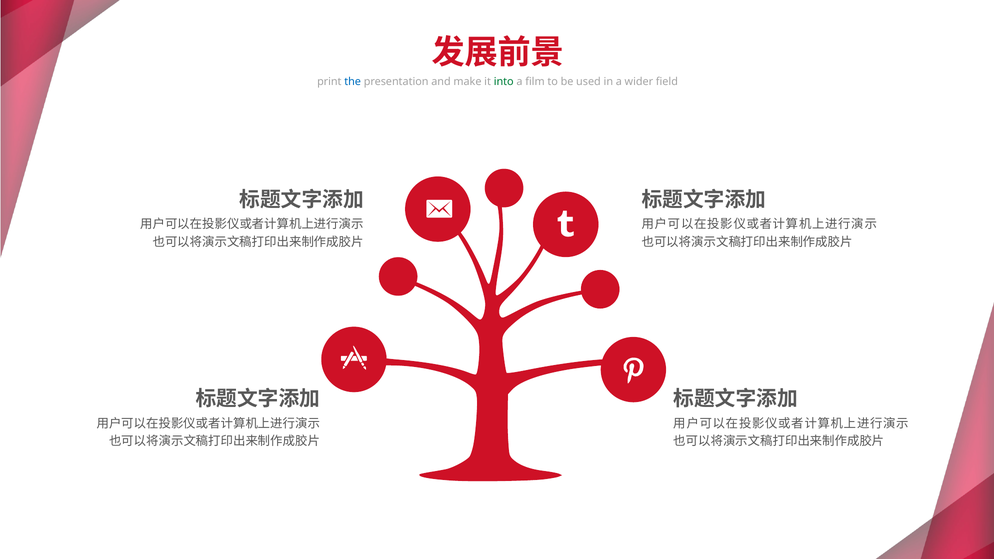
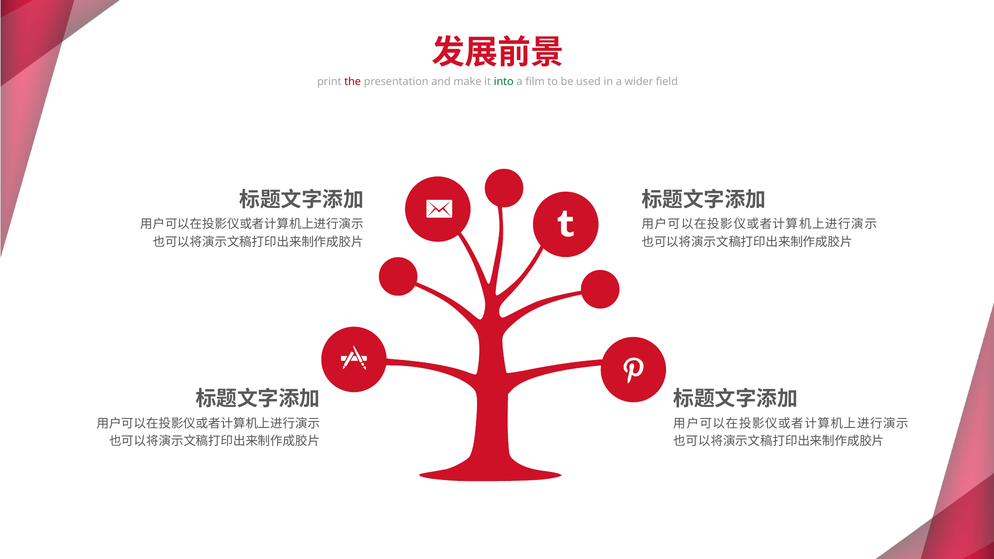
the colour: blue -> red (353, 82)
